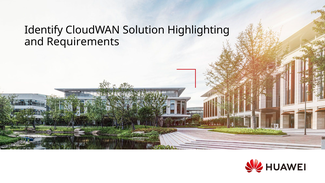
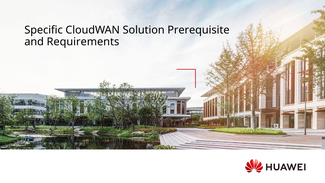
Identify: Identify -> Specific (44, 30)
Highlighting: Highlighting -> Prerequisite (198, 30)
